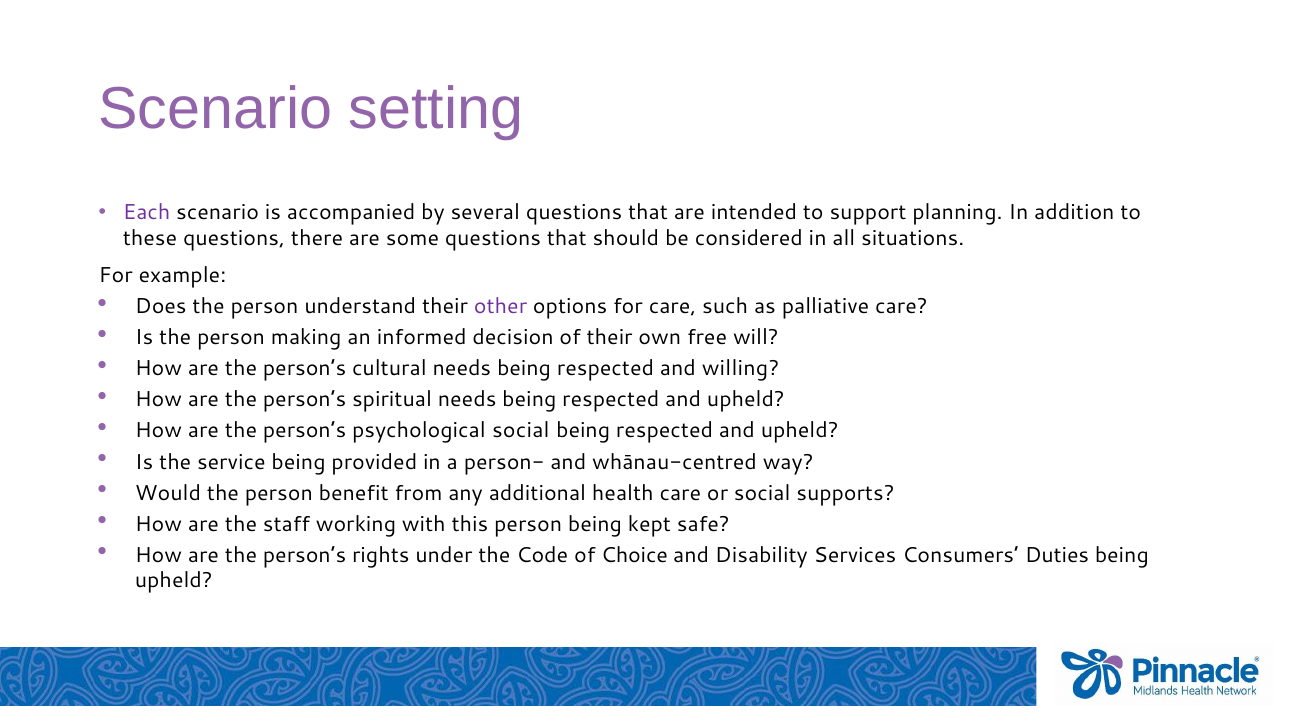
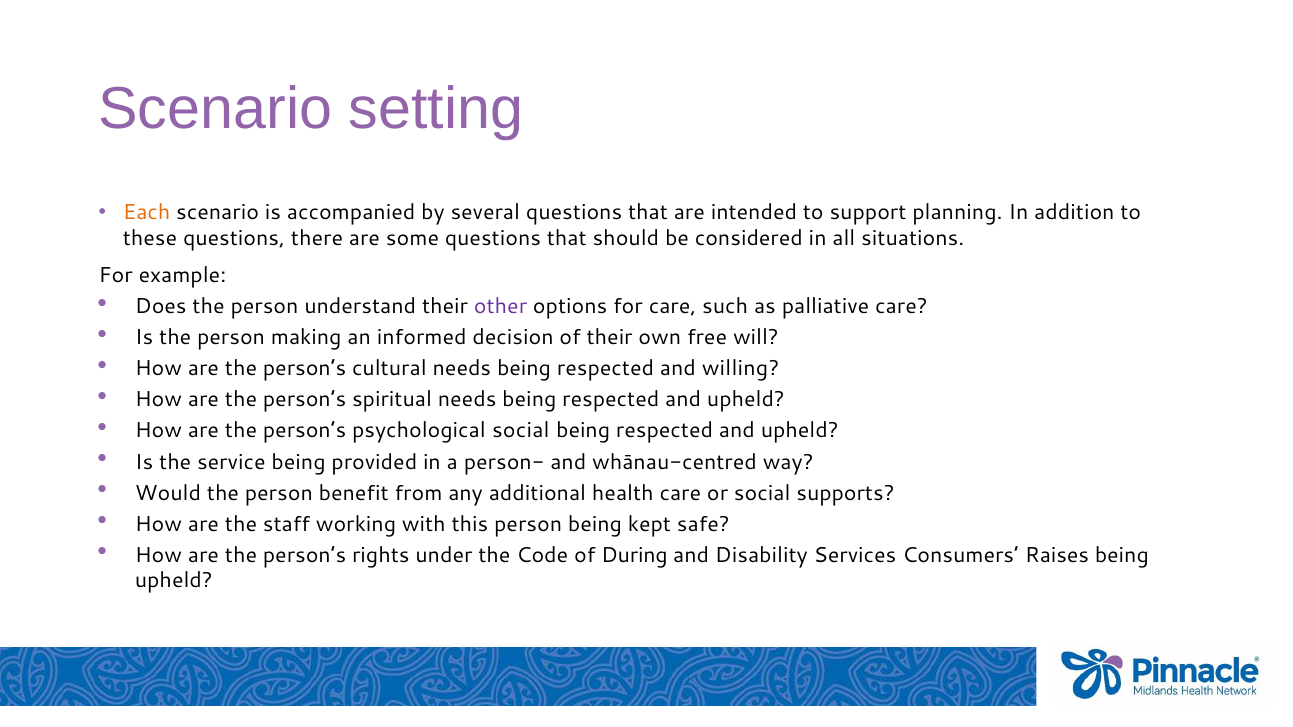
Each colour: purple -> orange (147, 213)
Choice: Choice -> During (634, 555)
Duties: Duties -> Raises (1057, 555)
